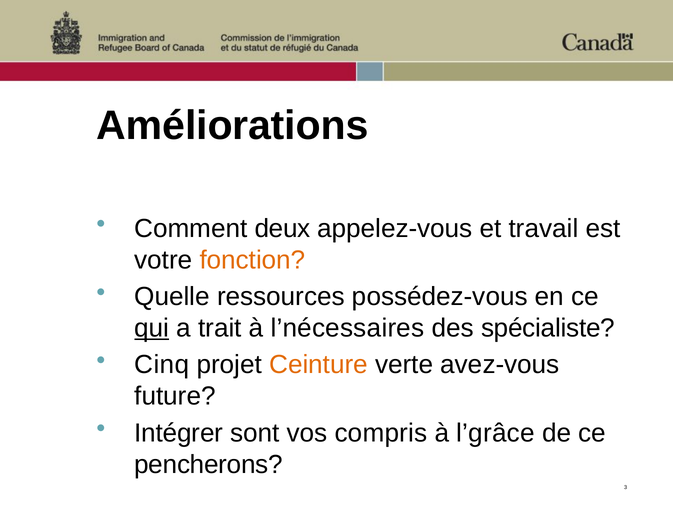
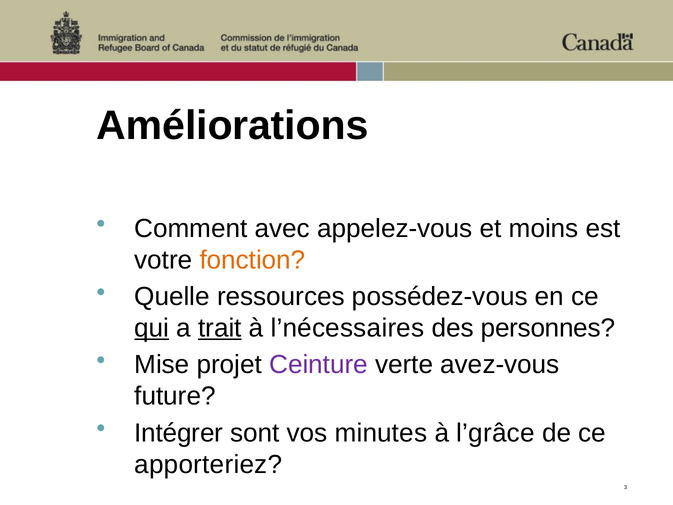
deux: deux -> avec (282, 228)
travail: travail -> moins (544, 228)
trait underline: none -> present (220, 328)
spécialiste: spécialiste -> personnes (548, 328)
Cinq: Cinq -> Mise (162, 365)
Ceinture colour: orange -> purple (319, 365)
compris: compris -> minutes (381, 433)
pencherons: pencherons -> apporteriez (208, 464)
